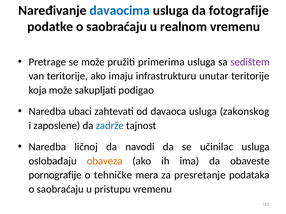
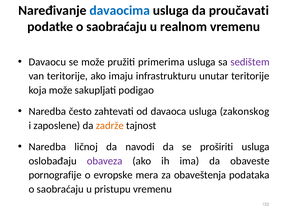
fotografije: fotografije -> proučavati (239, 10)
Pretrage: Pretrage -> Davaocu (47, 62)
ubaci: ubaci -> često (80, 112)
zadrže colour: blue -> orange (110, 126)
učinilac: učinilac -> proširiti (217, 147)
obaveza colour: orange -> purple (105, 161)
tehničke: tehničke -> evropske (113, 175)
presretanje: presretanje -> obaveštenja (200, 175)
